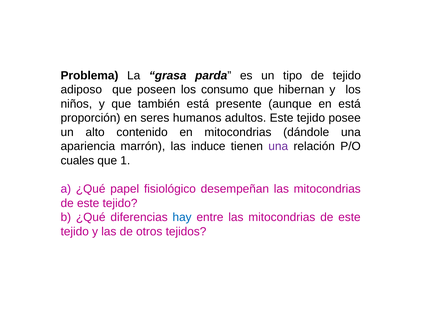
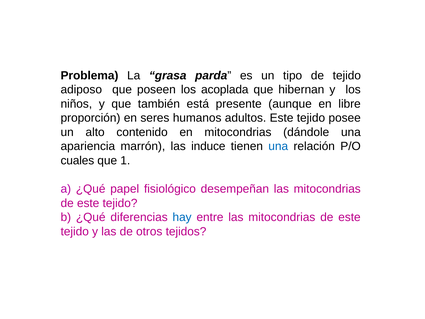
consumo: consumo -> acoplada (225, 90)
en está: está -> libre (350, 104)
una colour: purple -> blue (278, 146)
